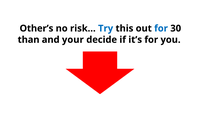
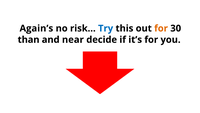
Other’s: Other’s -> Again’s (36, 28)
for colour: blue -> orange (161, 28)
your: your -> near (73, 40)
